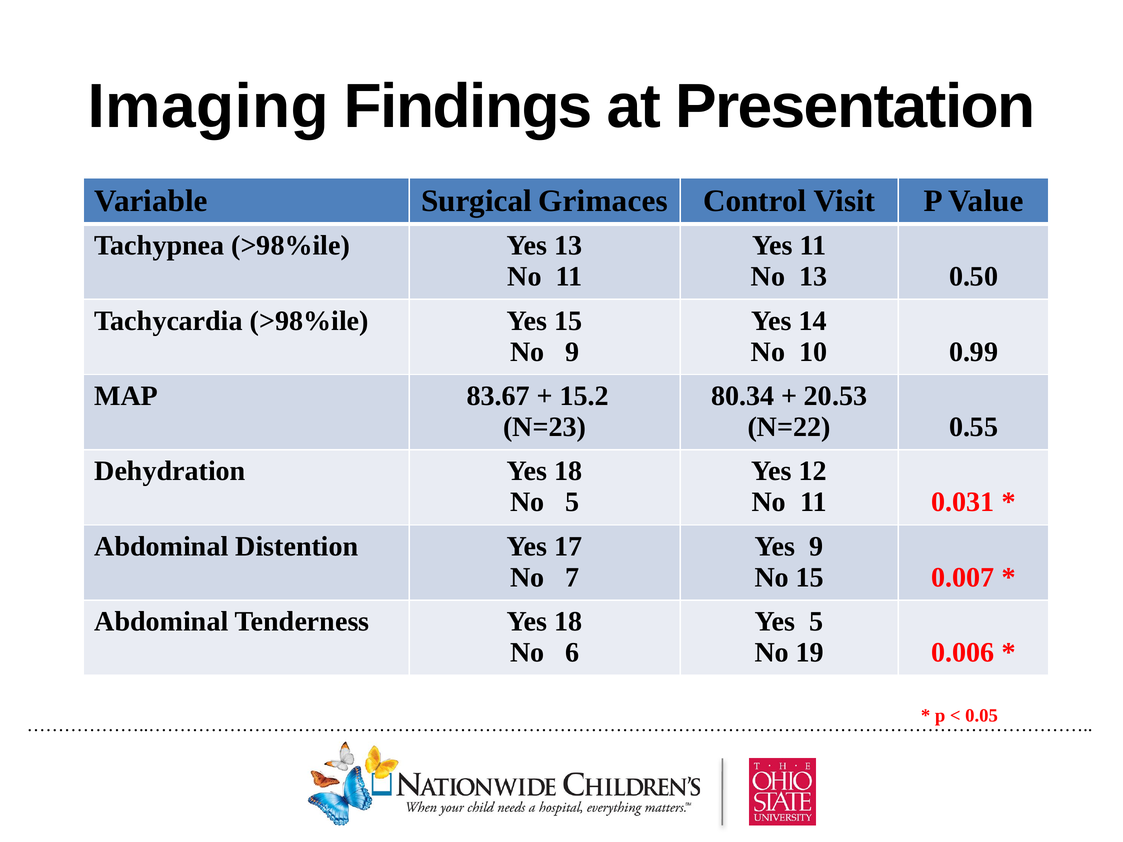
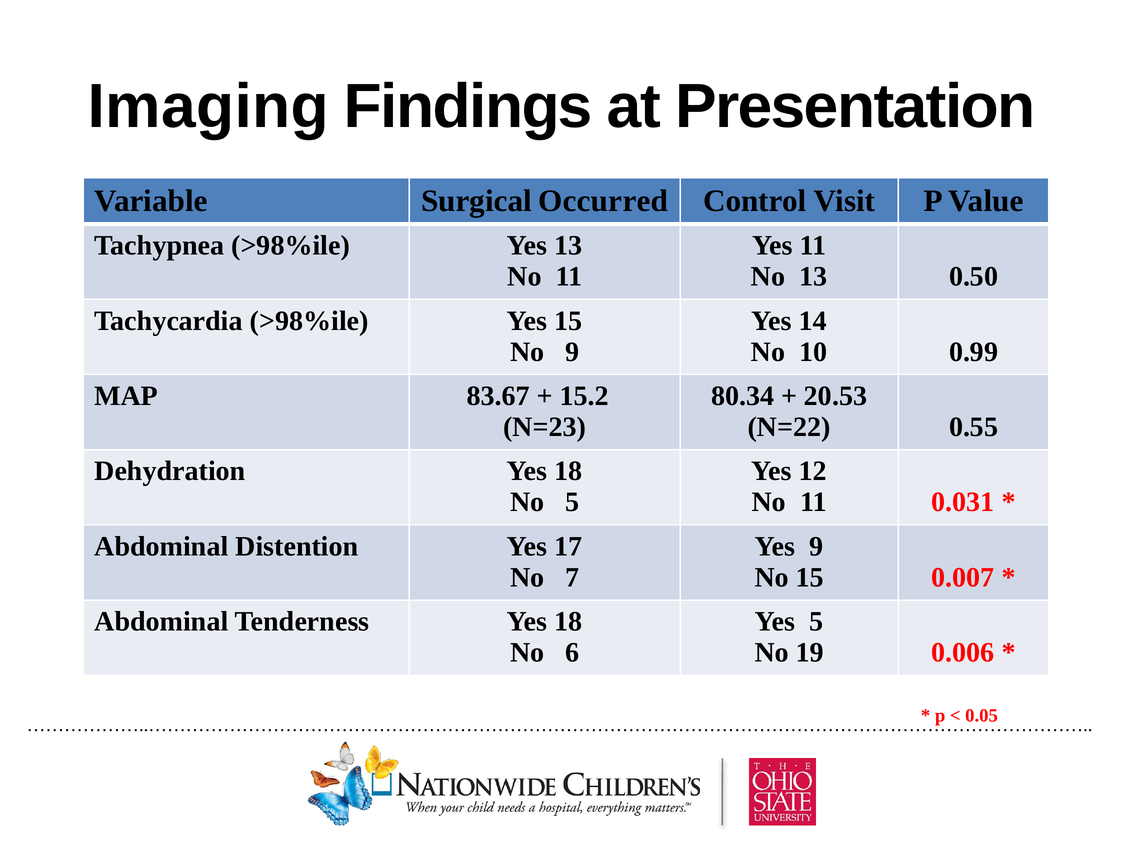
Grimaces: Grimaces -> Occurred (603, 201)
